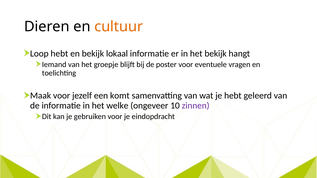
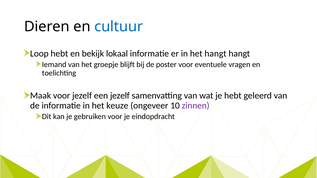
cultuur colour: orange -> blue (119, 27)
het bekijk: bekijk -> hangt (216, 54)
een komt: komt -> jezelf (120, 96)
welke: welke -> keuze (117, 106)
